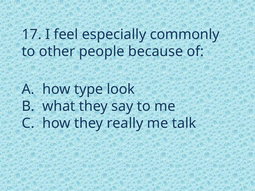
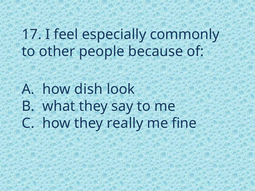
type: type -> dish (89, 89)
talk: talk -> fine (184, 123)
